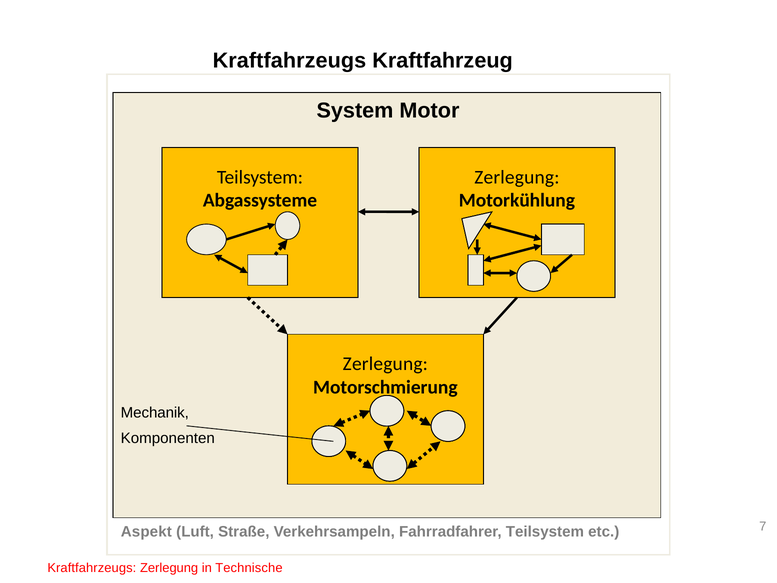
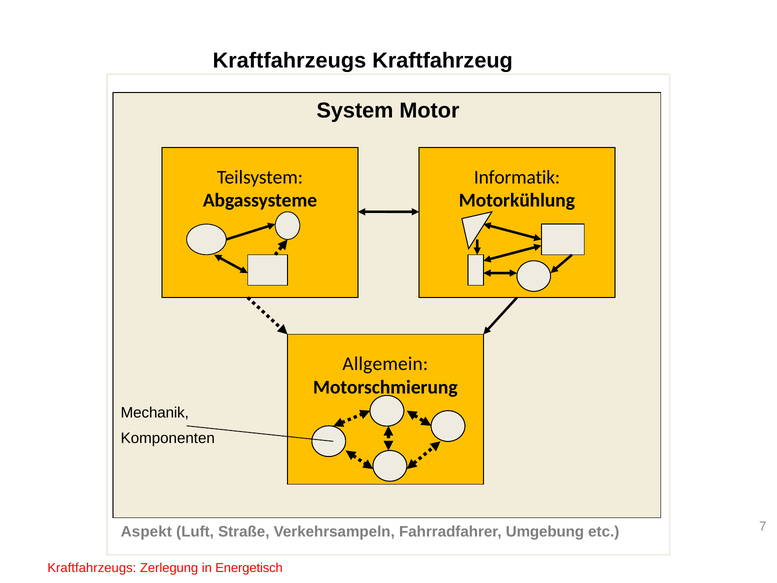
Zerlegung: Zerlegung -> Informatik (517, 177)
Zerlegung: Zerlegung -> Allgemein (385, 364)
Fahrradfahrer Teilsystem: Teilsystem -> Umgebung (545, 532)
Technische: Technische -> Energetisch (249, 568)
